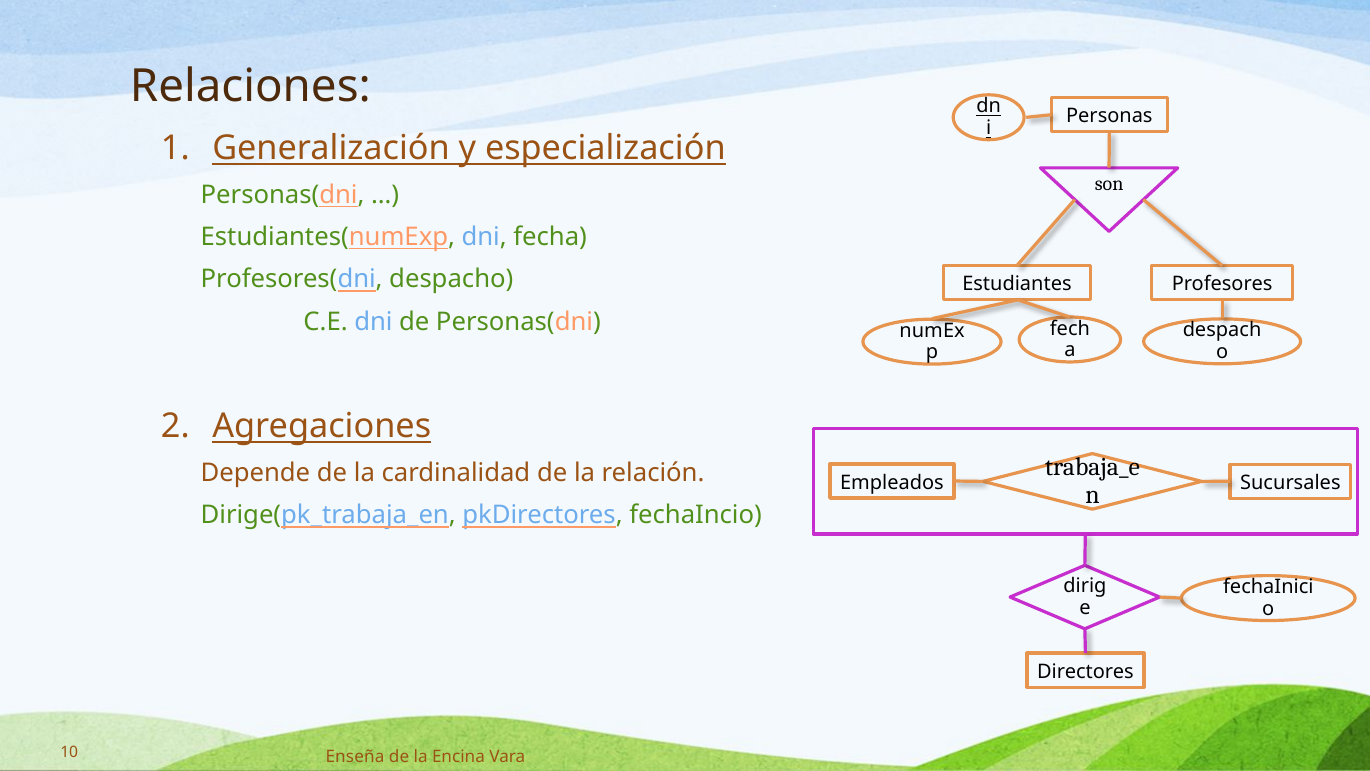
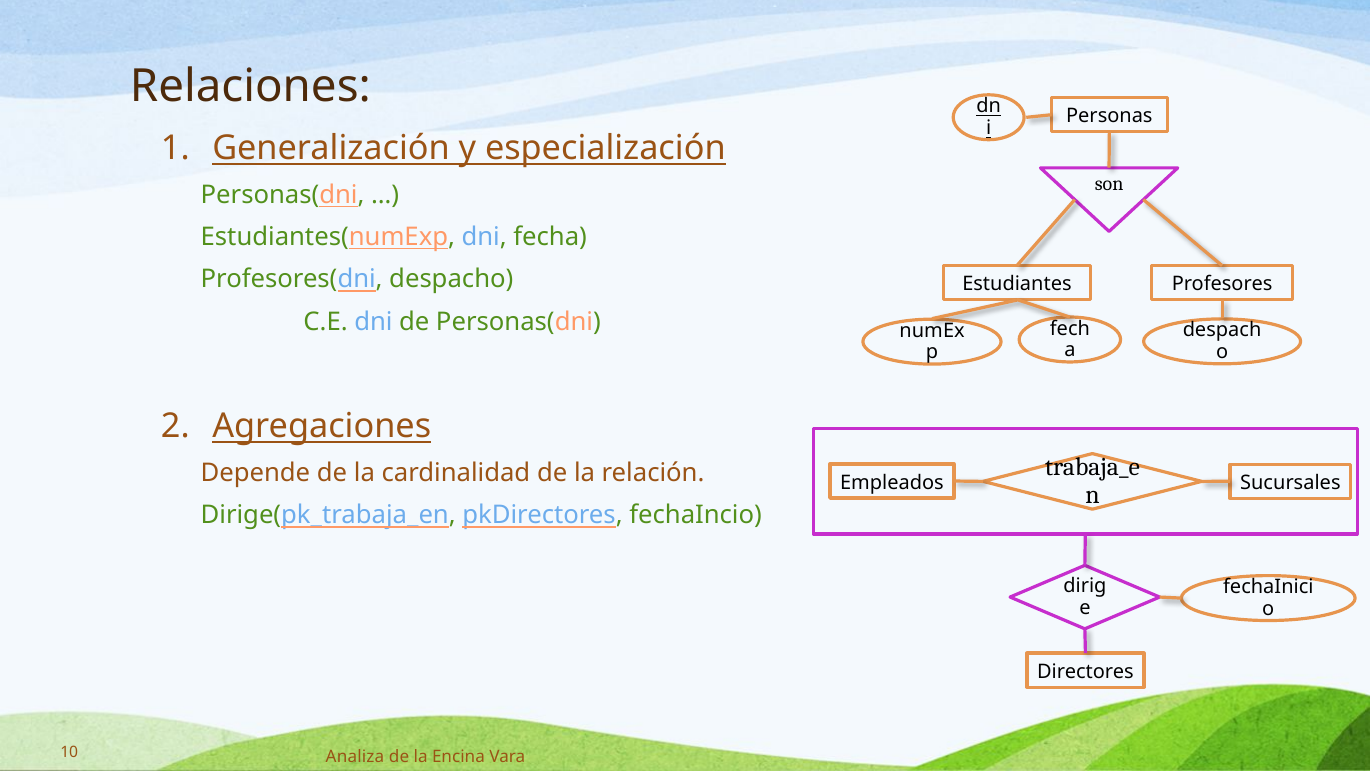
Enseña: Enseña -> Analiza (355, 756)
